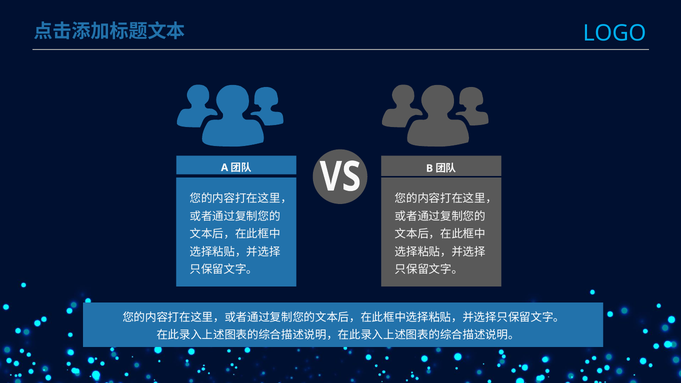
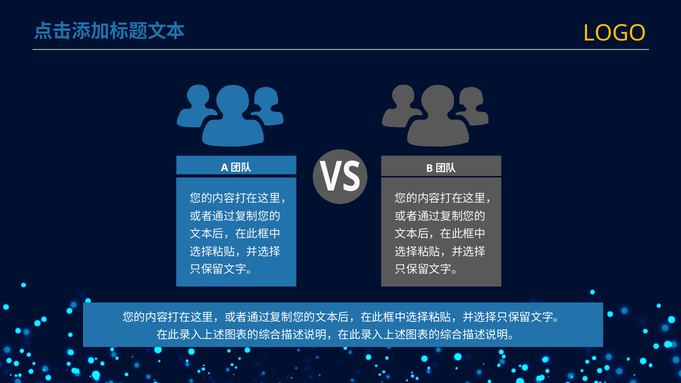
LOGO colour: light blue -> yellow (615, 33)
